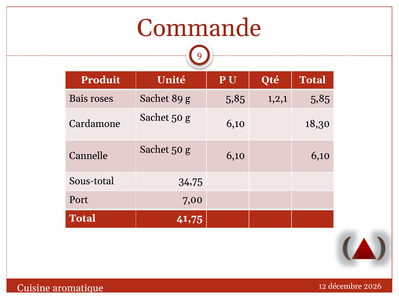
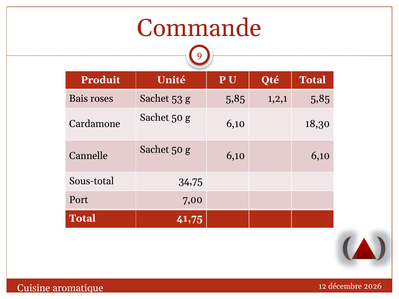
89: 89 -> 53 (177, 99)
